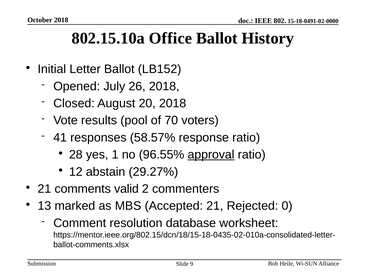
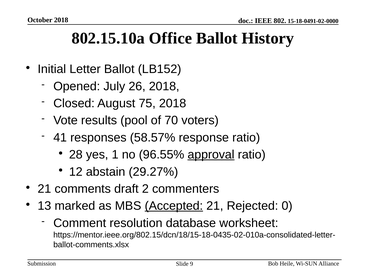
20: 20 -> 75 (147, 103)
valid: valid -> draft (126, 189)
Accepted underline: none -> present (174, 206)
